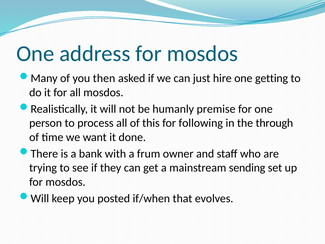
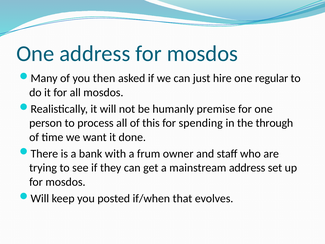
getting: getting -> regular (272, 78)
following: following -> spending (201, 123)
mainstream sending: sending -> address (247, 168)
